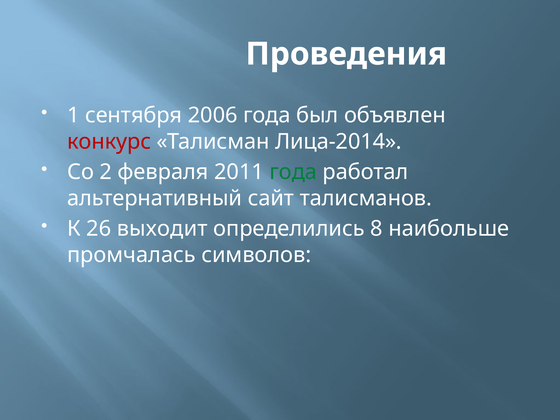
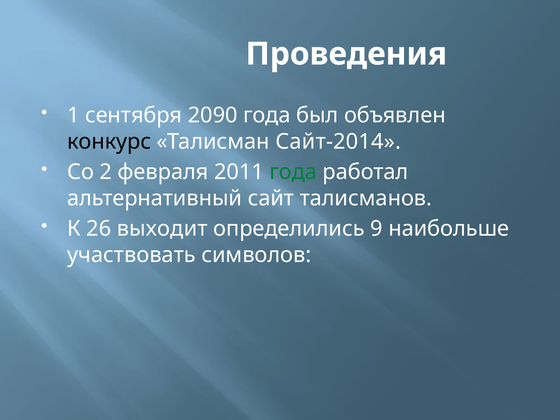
2006: 2006 -> 2090 (213, 115)
конкурс colour: red -> black (109, 141)
Лица-2014: Лица-2014 -> Сайт-2014 (338, 141)
8: 8 -> 9 (377, 229)
промчалась: промчалась -> участвовать (131, 255)
